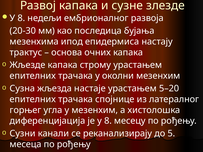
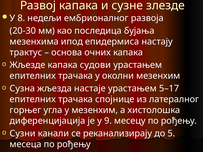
строму: строму -> судови (95, 65)
5–20: 5–20 -> 5–17 (169, 89)
је у 8: 8 -> 9 (108, 121)
